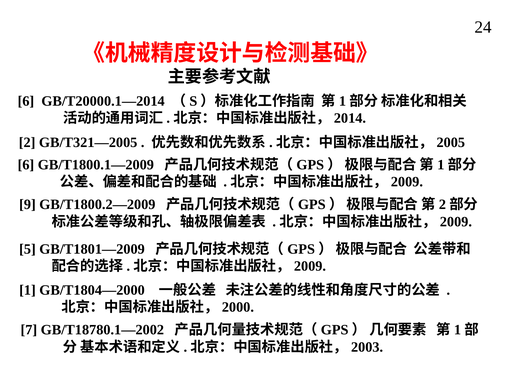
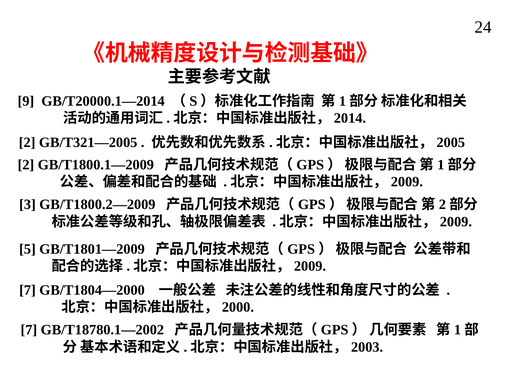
6: 6 -> 9 (26, 101)
6: 6 -> 2 (26, 165)
9: 9 -> 3 (27, 204)
1: 1 -> 7 (27, 290)
